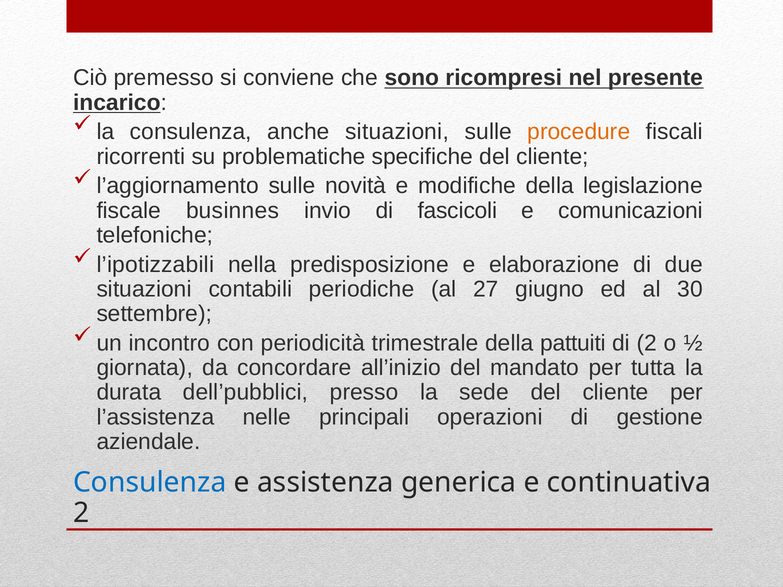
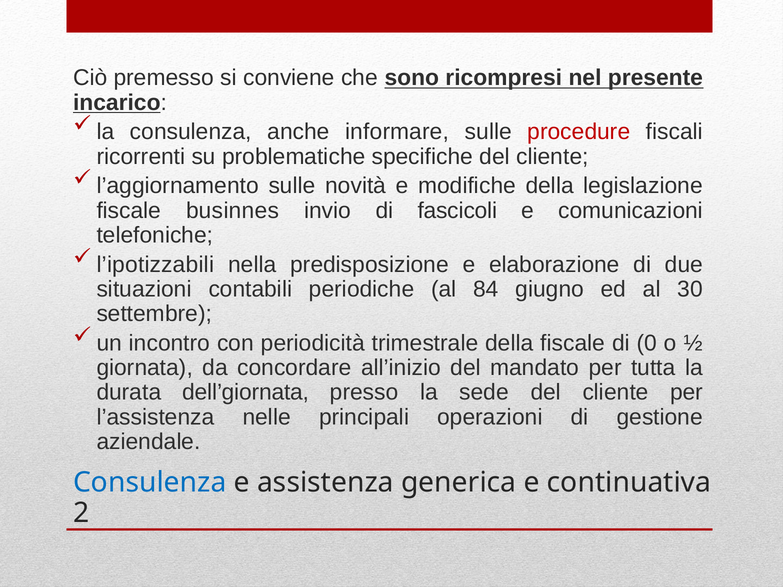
anche situazioni: situazioni -> informare (397, 132)
procedure colour: orange -> red (579, 132)
27: 27 -> 84 (486, 289)
della pattuiti: pattuiti -> fiscale (573, 343)
di 2: 2 -> 0 (647, 343)
dell’pubblici: dell’pubblici -> dell’giornata (246, 393)
